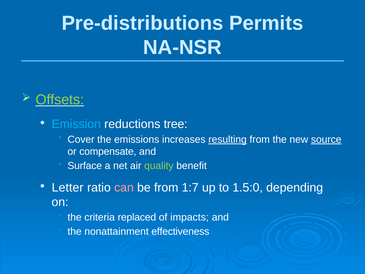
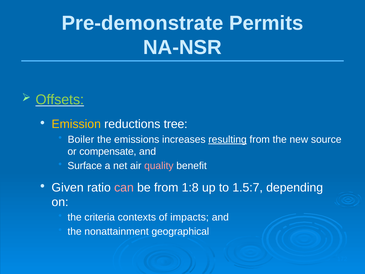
Pre-distributions: Pre-distributions -> Pre-demonstrate (142, 23)
Emission colour: light blue -> yellow (76, 124)
Cover: Cover -> Boiler (81, 139)
source underline: present -> none (326, 139)
quality colour: light green -> pink (159, 166)
Letter: Letter -> Given (68, 187)
1:7: 1:7 -> 1:8 (190, 187)
1.5:0: 1.5:0 -> 1.5:7 (248, 187)
replaced: replaced -> contexts (137, 217)
effectiveness: effectiveness -> geographical (180, 231)
